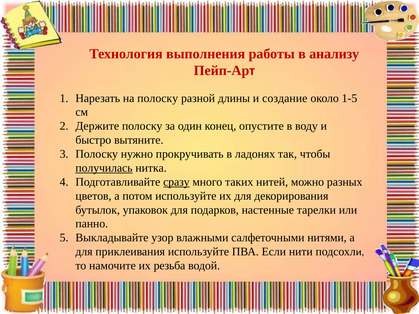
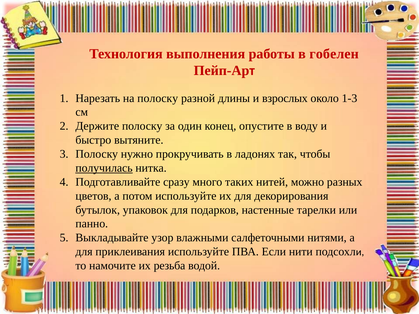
анализу: анализу -> гобелен (334, 54)
создание: создание -> взрослых (285, 98)
1-5: 1-5 -> 1-3 (349, 98)
сразу underline: present -> none (176, 182)
